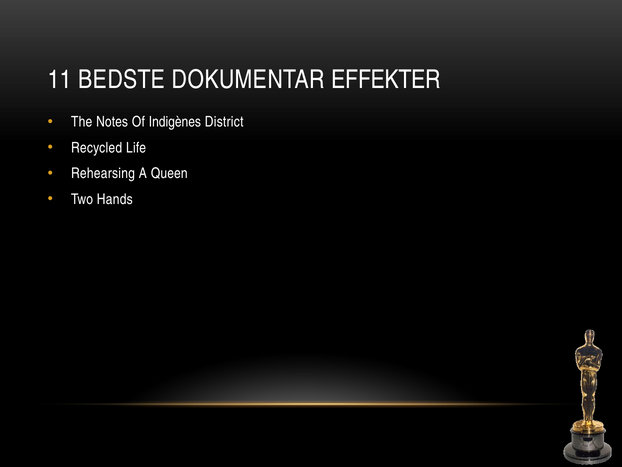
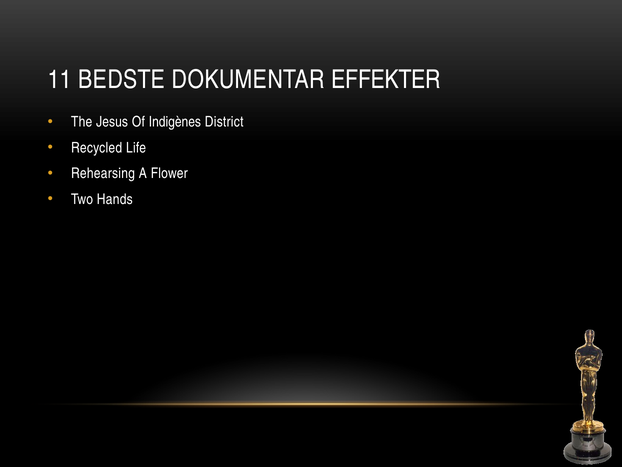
Notes: Notes -> Jesus (112, 122)
Queen: Queen -> Flower (169, 173)
